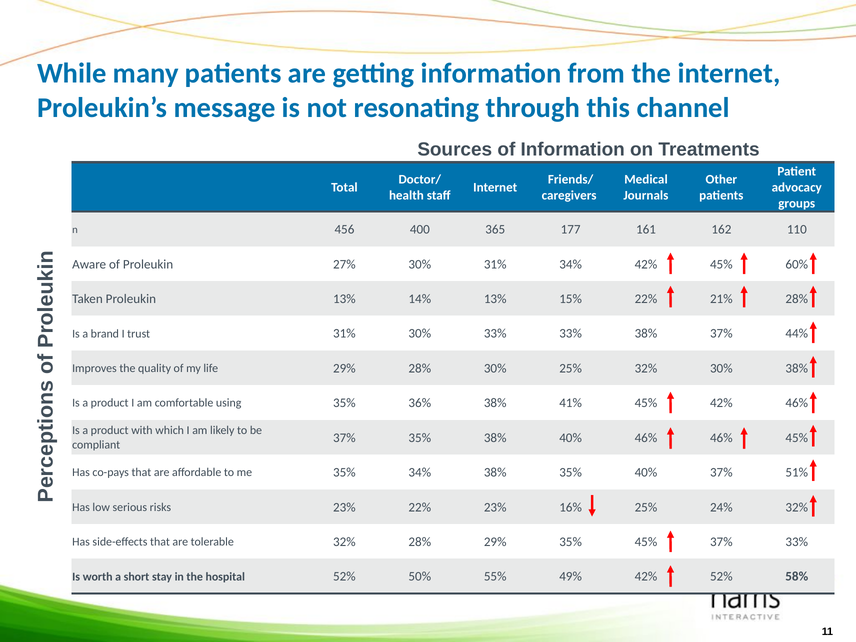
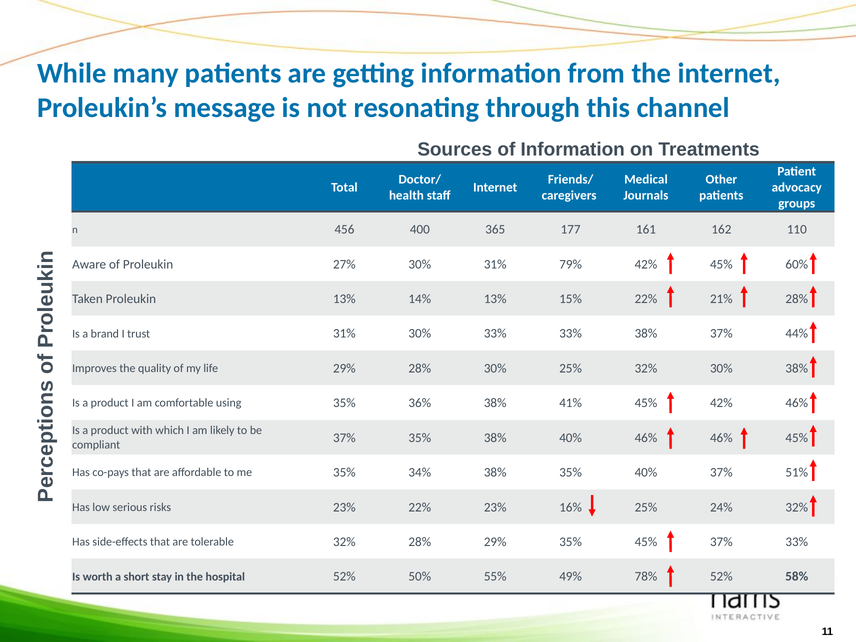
31% 34%: 34% -> 79% (571, 264)
49% 42%: 42% -> 78% (646, 577)
